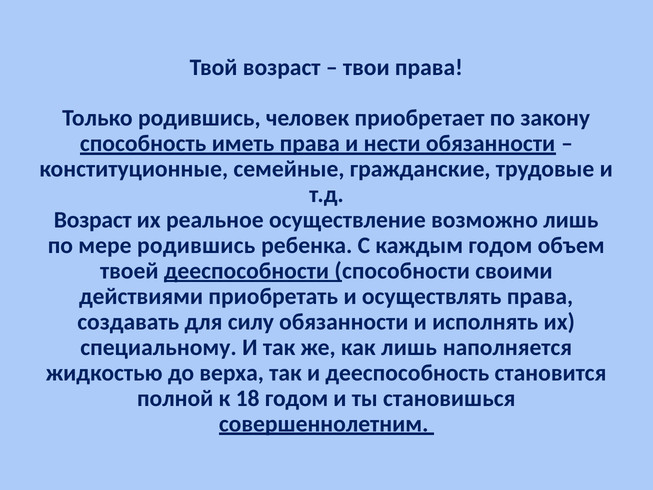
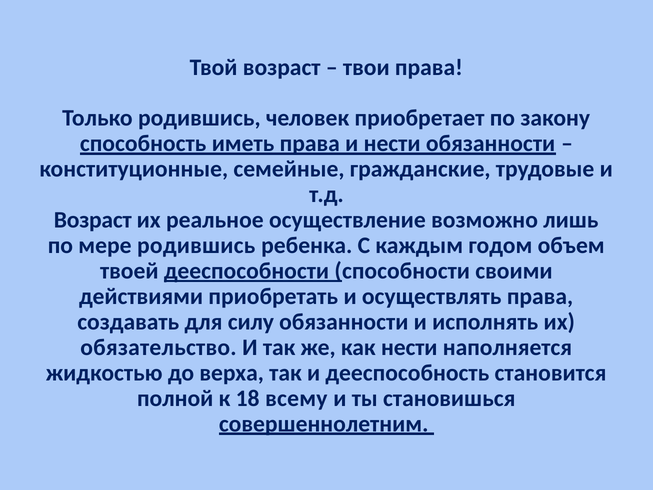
специальному: специальному -> обязательство (158, 347)
как лишь: лишь -> нести (409, 347)
18 годом: годом -> всему (296, 398)
